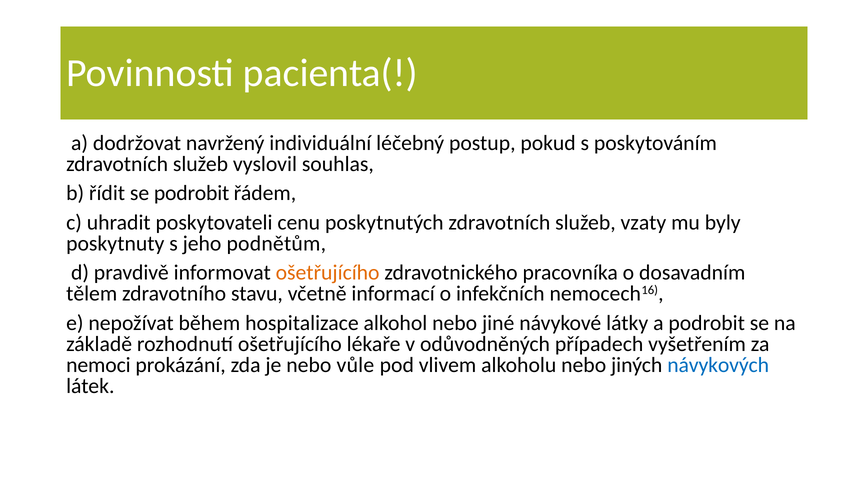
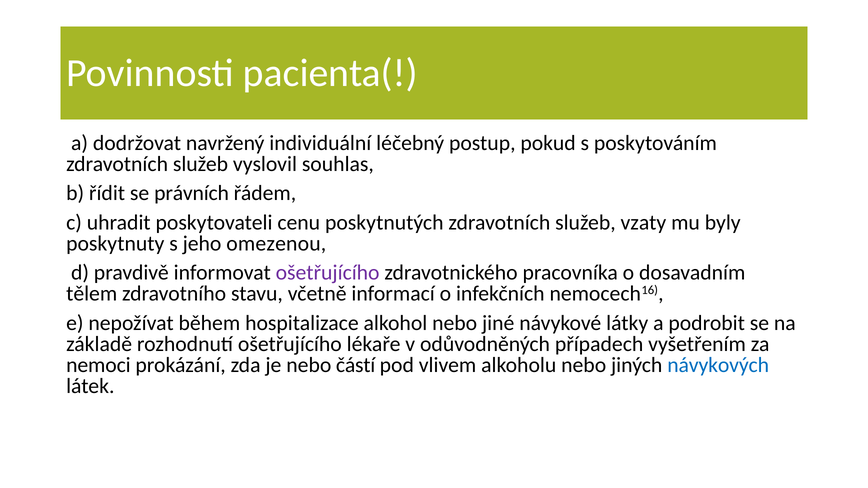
se podrobit: podrobit -> právních (192, 193)
podnětům: podnětům -> omezenou (276, 244)
ošetřujícího colour: orange -> purple (328, 273)
vůle: vůle -> částí (356, 365)
